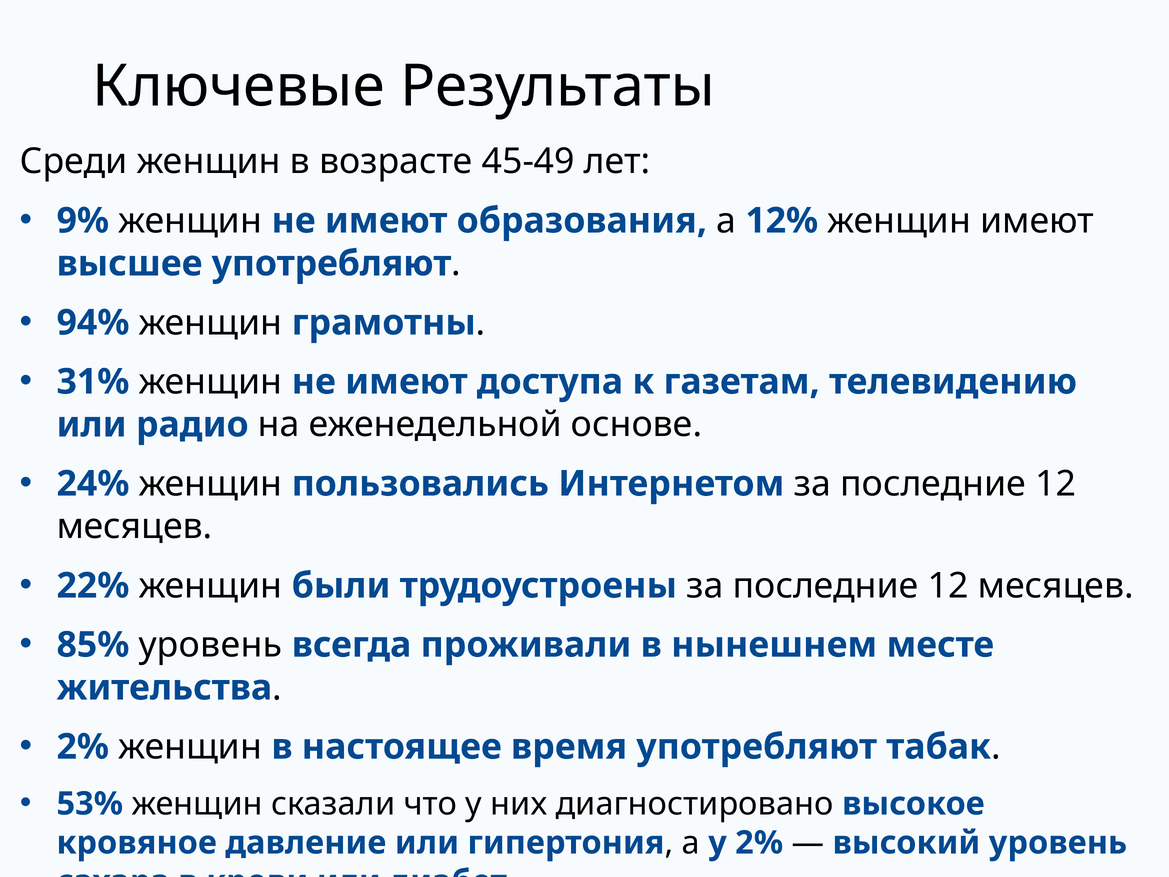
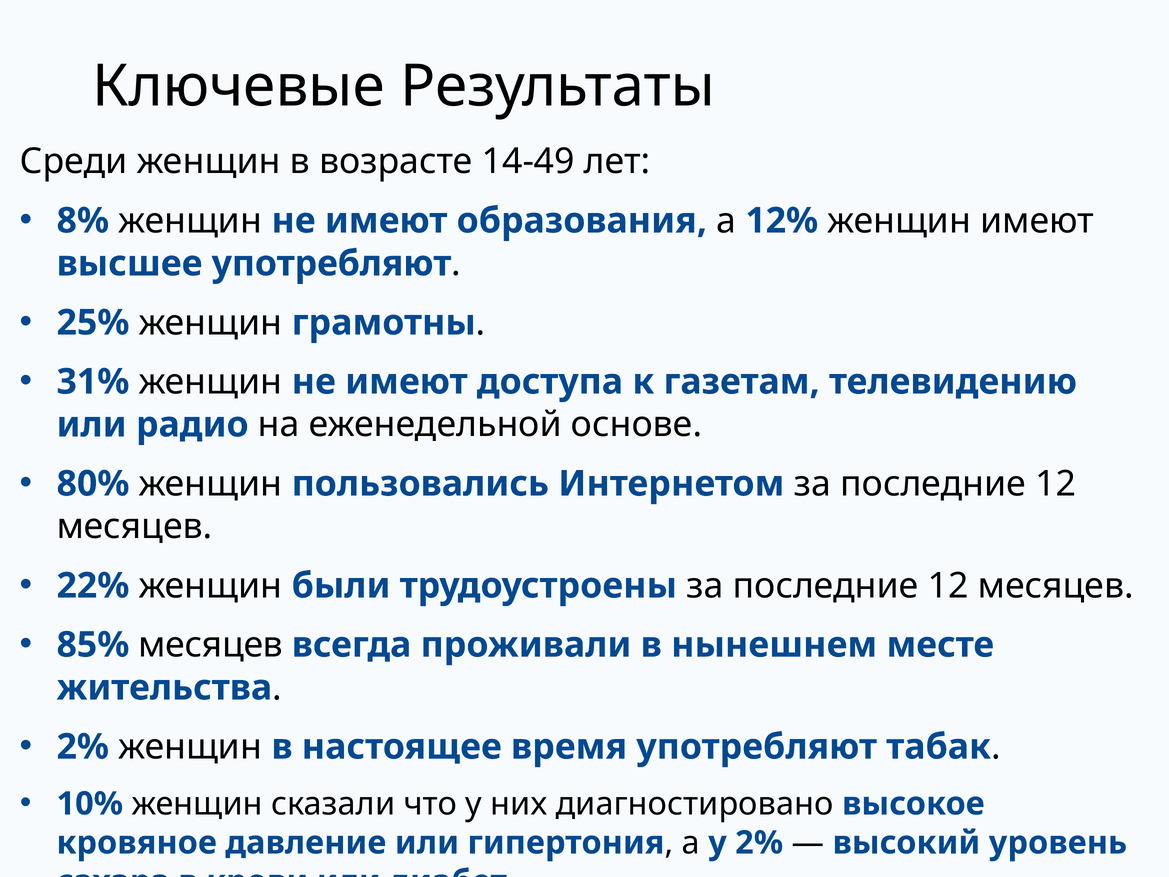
45-49: 45-49 -> 14-49 (528, 162)
9%: 9% -> 8% (83, 221)
94%: 94% -> 25% (93, 323)
24%: 24% -> 80% (93, 484)
85% уровень: уровень -> месяцев (211, 645)
53%: 53% -> 10% (90, 804)
